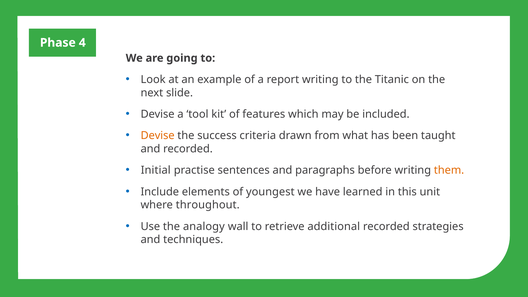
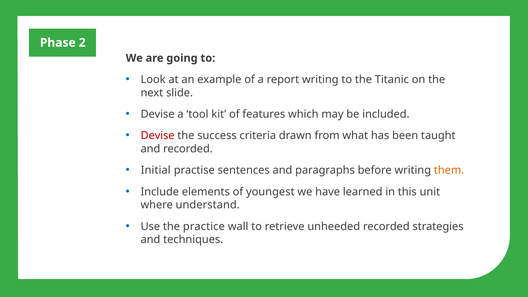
4: 4 -> 2 (82, 43)
Devise colour: orange -> red (158, 136)
throughout: throughout -> understand (208, 205)
analogy: analogy -> practice (204, 226)
additional: additional -> unheeded (334, 226)
